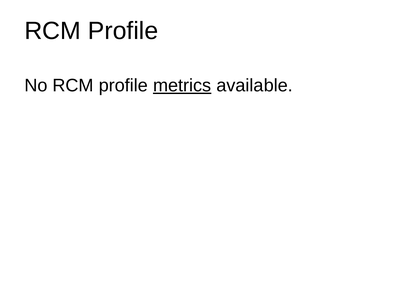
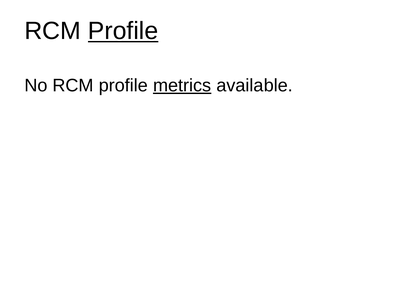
Profile underline: none -> present (123, 31)
